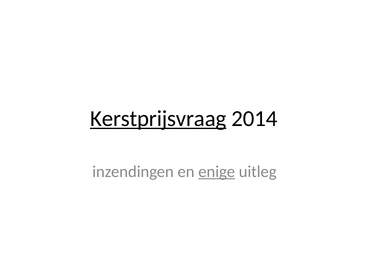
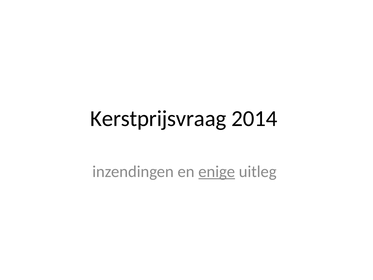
Kerstprijsvraag underline: present -> none (158, 118)
